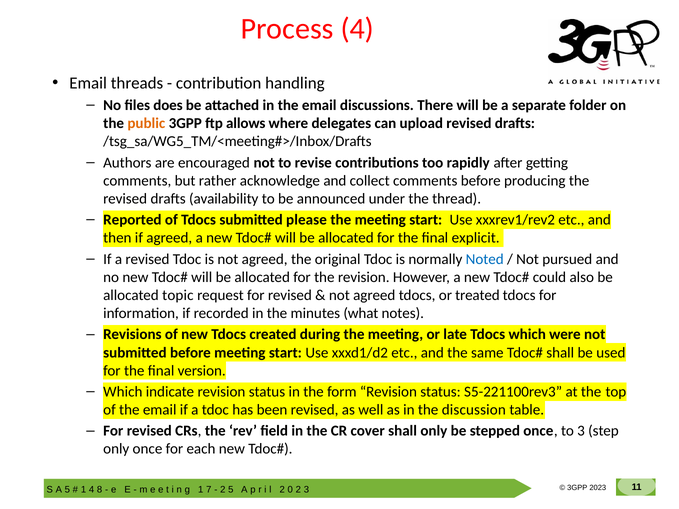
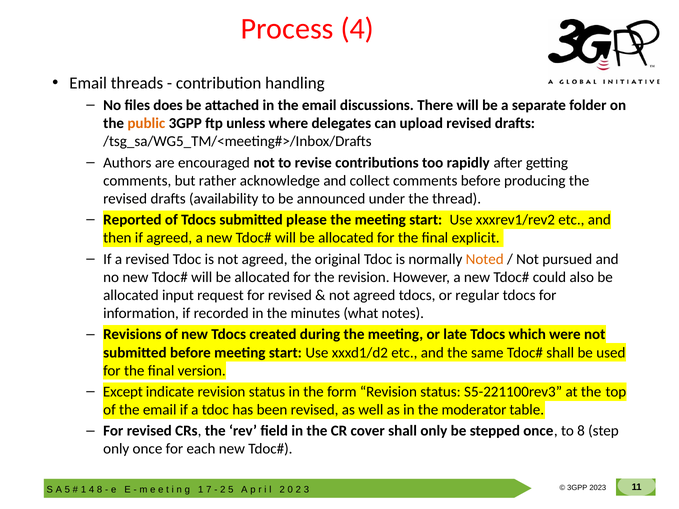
allows: allows -> unless (246, 123)
Noted colour: blue -> orange (485, 259)
topic: topic -> input (178, 295)
treated: treated -> regular (477, 295)
Which: Which -> Except (123, 392)
discussion: discussion -> moderator (474, 410)
to 3: 3 -> 8 (581, 431)
